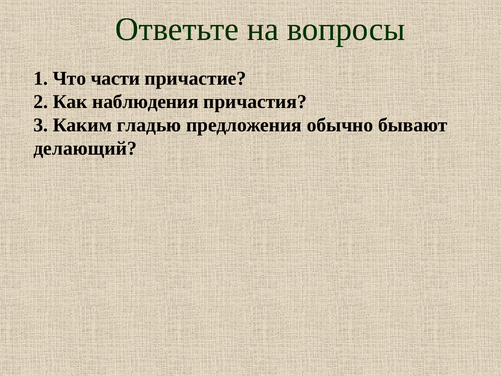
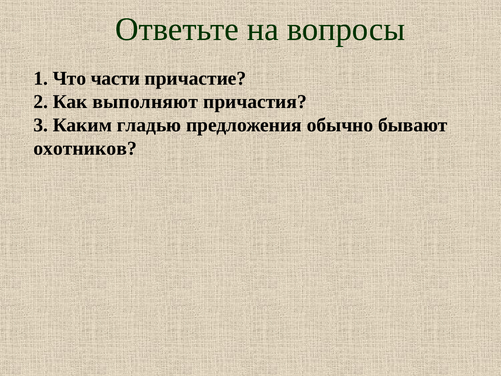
наблюдения: наблюдения -> выполняют (145, 102)
делающий: делающий -> охотников (85, 148)
